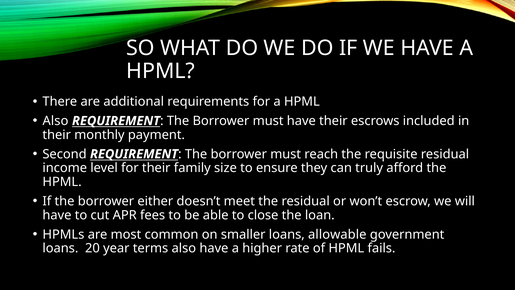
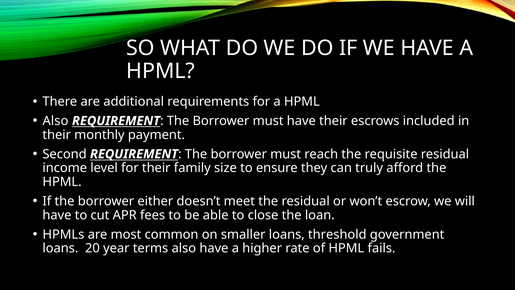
allowable: allowable -> threshold (337, 234)
